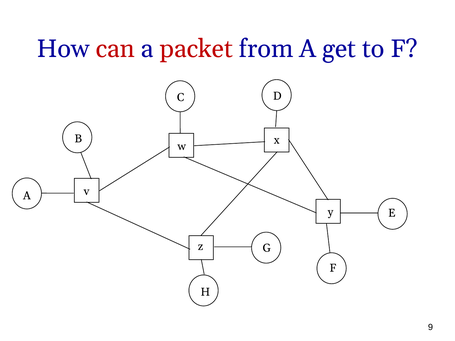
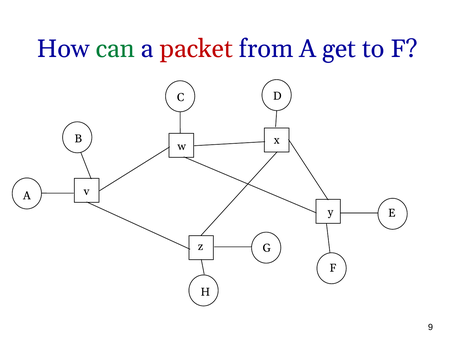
can colour: red -> green (115, 49)
